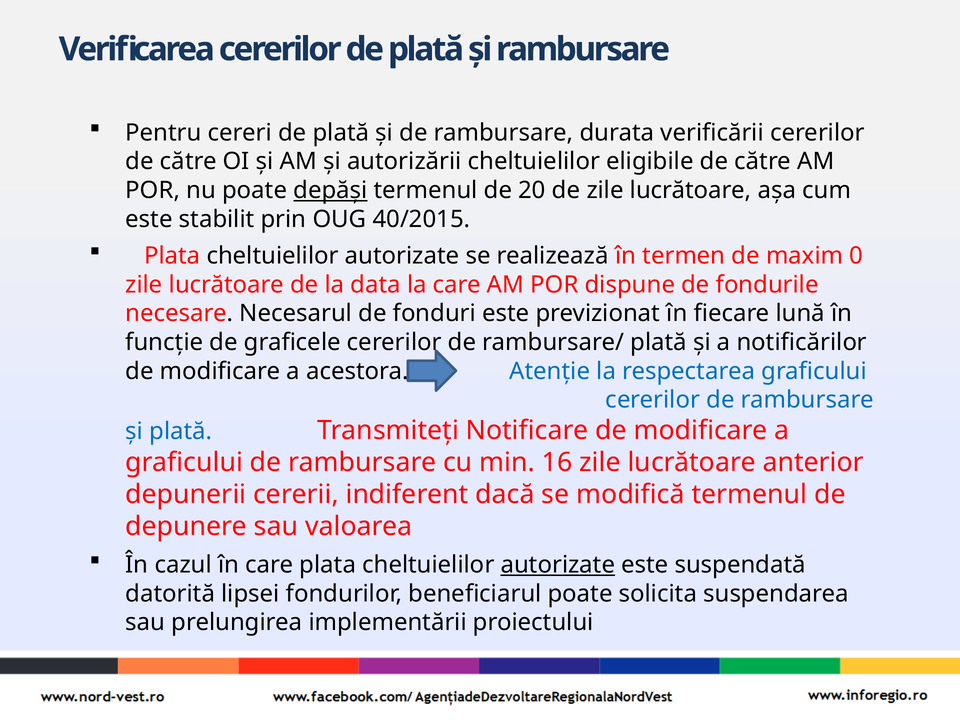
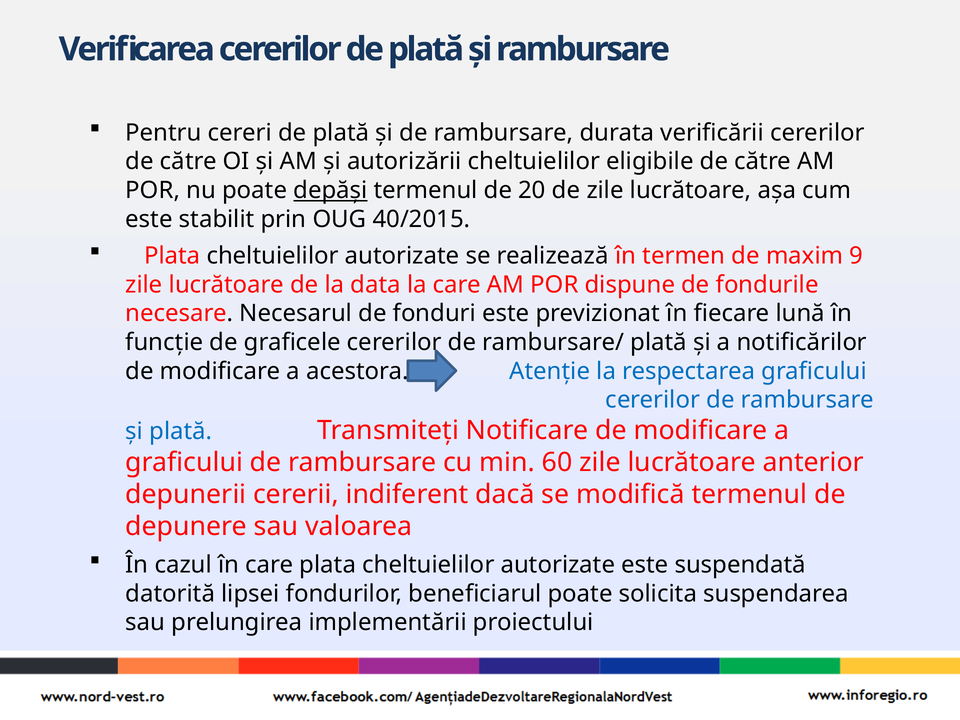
0: 0 -> 9 (856, 256)
16: 16 -> 60 (557, 463)
autorizate underline: present -> none (558, 565)
